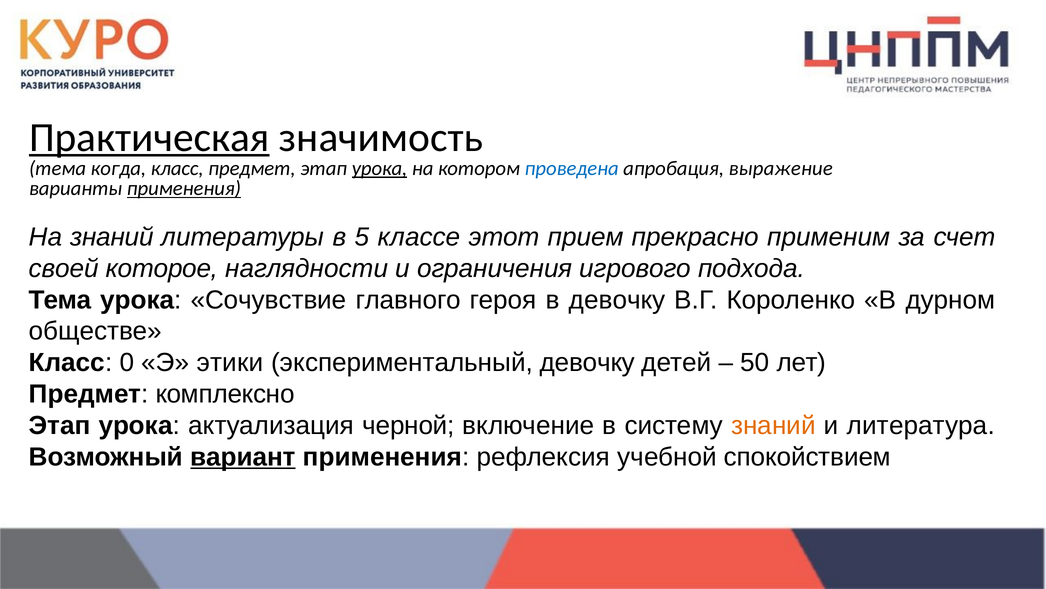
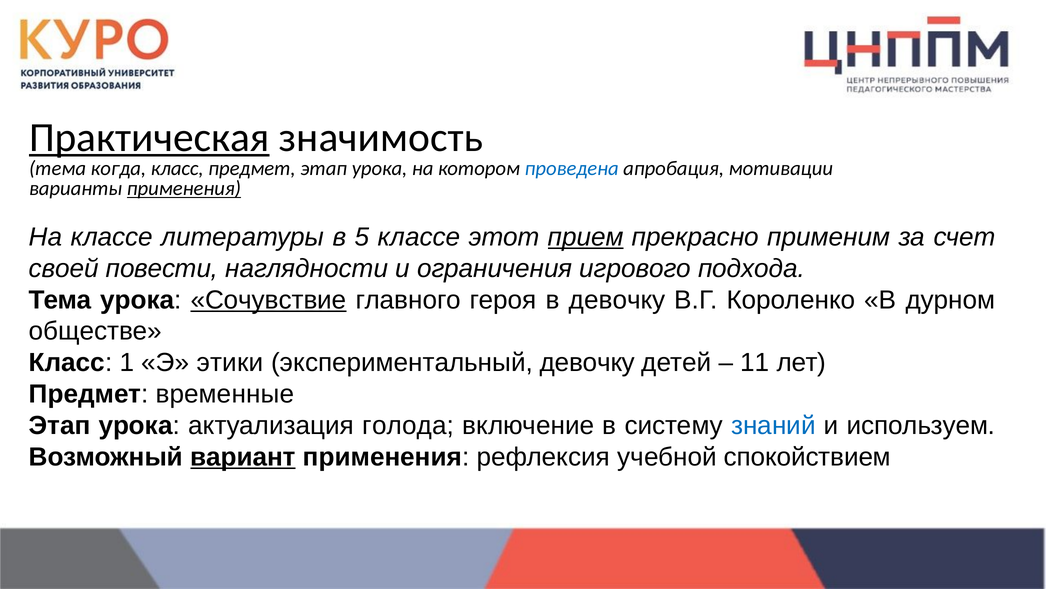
урока underline: present -> none (380, 168)
выражение: выражение -> мотивации (781, 168)
На знаний: знаний -> классе (112, 237)
прием underline: none -> present (586, 237)
которое: которое -> повести (162, 268)
Сочувствие underline: none -> present (269, 300)
0: 0 -> 1 (127, 362)
50: 50 -> 11 (755, 362)
комплексно: комплексно -> временные (225, 394)
черной: черной -> голода (408, 425)
знаний colour: orange -> blue (773, 425)
литература: литература -> используем (921, 425)
